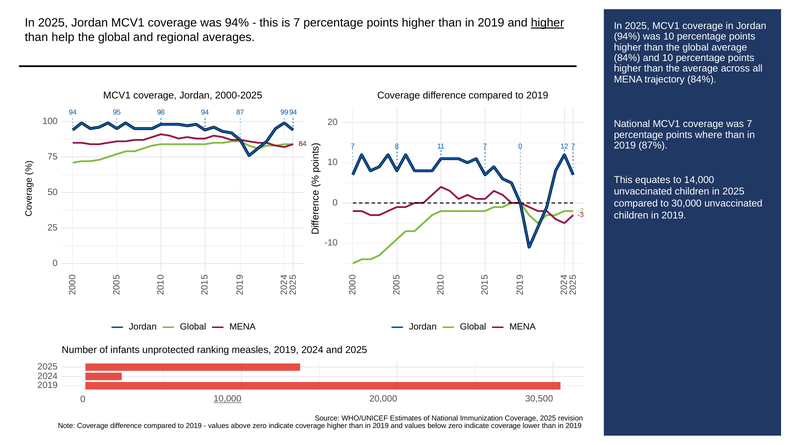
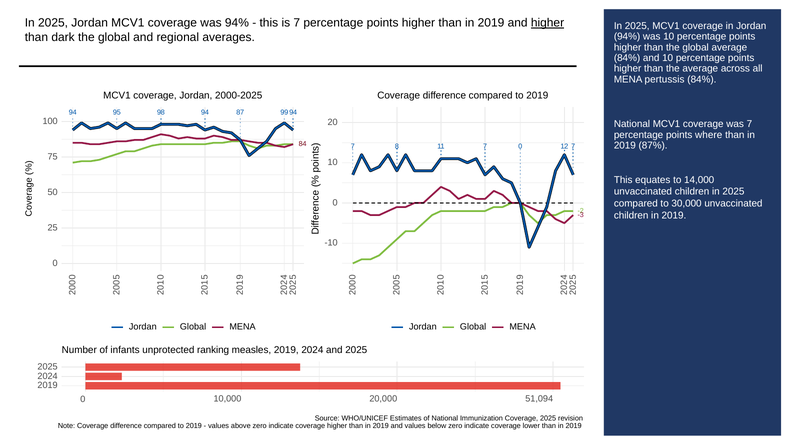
help: help -> dark (63, 37)
trajectory: trajectory -> pertussis (665, 79)
10,000 underline: present -> none (227, 399)
30,500: 30,500 -> 51,094 (539, 399)
